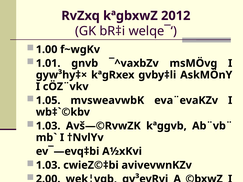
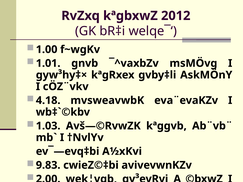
1.05: 1.05 -> 4.18 (48, 101)
1.03: 1.03 -> 9.83 (48, 165)
